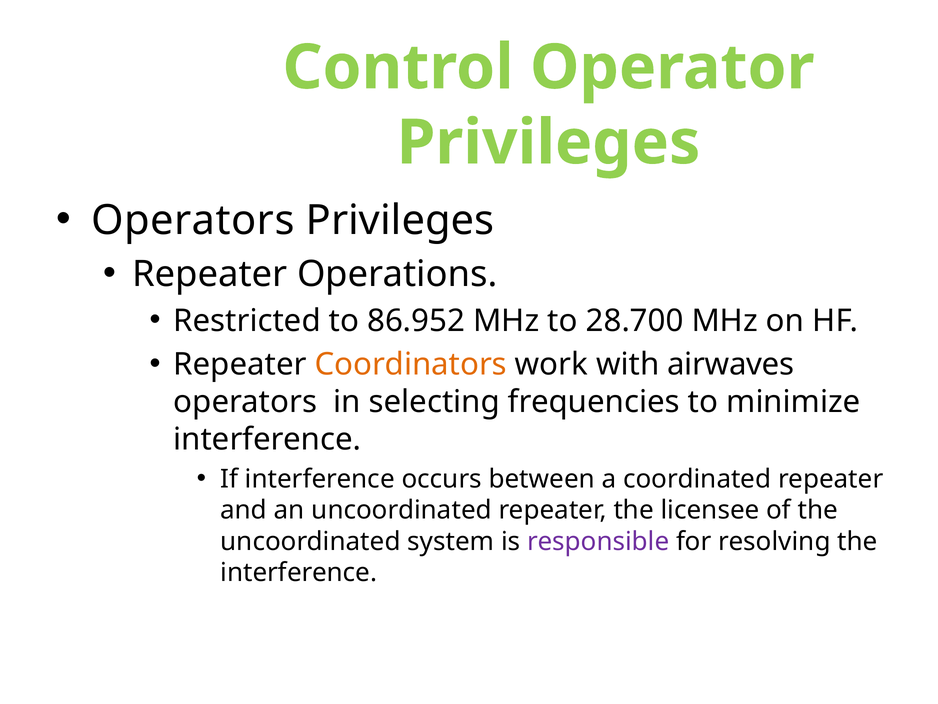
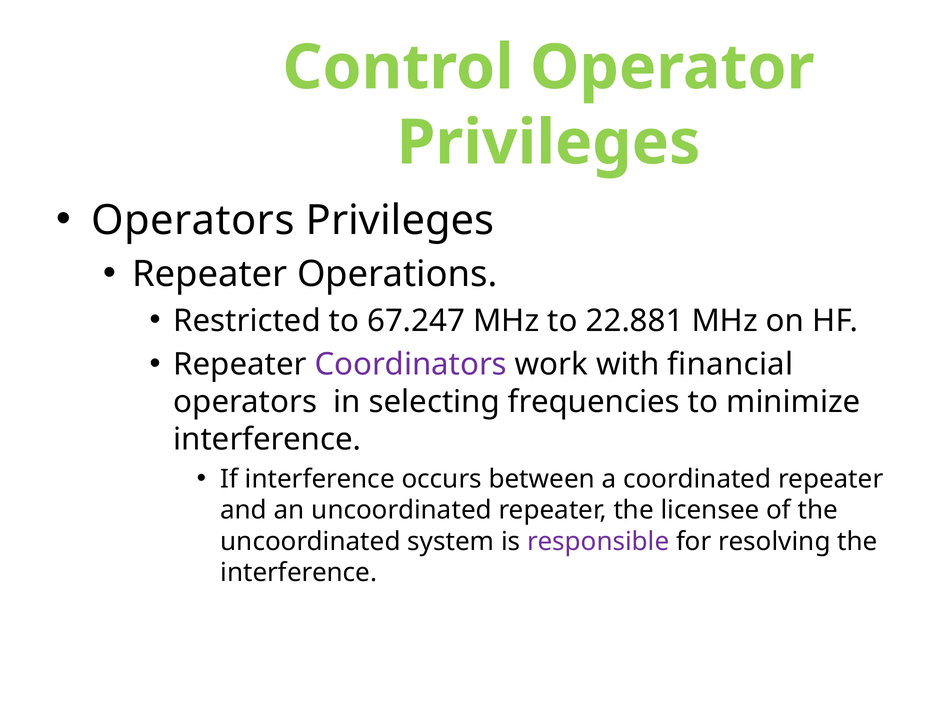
86.952: 86.952 -> 67.247 (416, 321)
28.700: 28.700 -> 22.881 (635, 321)
Coordinators colour: orange -> purple (411, 364)
airwaves: airwaves -> financial (730, 364)
